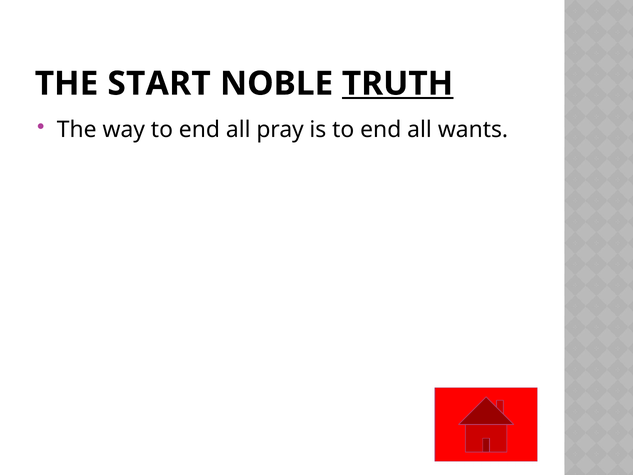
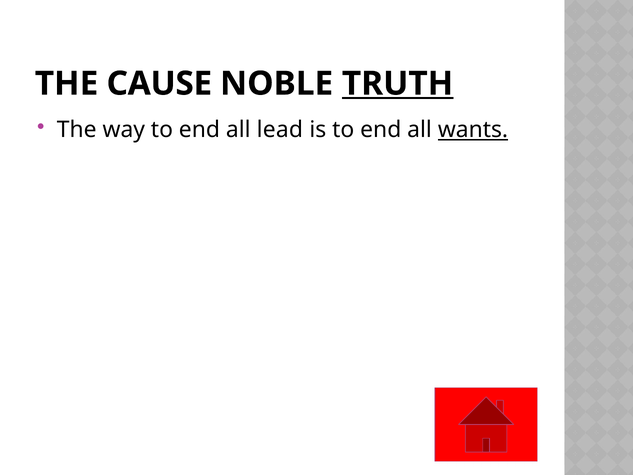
START: START -> CAUSE (159, 84)
pray: pray -> lead (280, 130)
wants underline: none -> present (473, 130)
